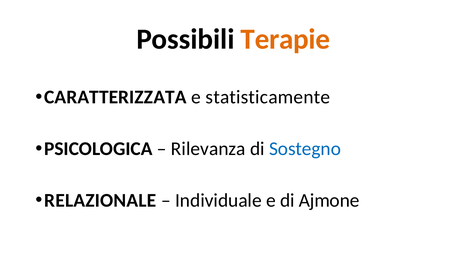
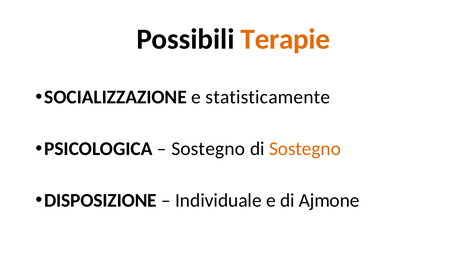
CARATTERIZZATA: CARATTERIZZATA -> SOCIALIZZAZIONE (116, 97)
Rilevanza: Rilevanza -> Sostegno (208, 149)
Sostegno colour: blue -> orange (305, 149)
RELAZIONALE: RELAZIONALE -> DISPOSIZIONE (100, 200)
